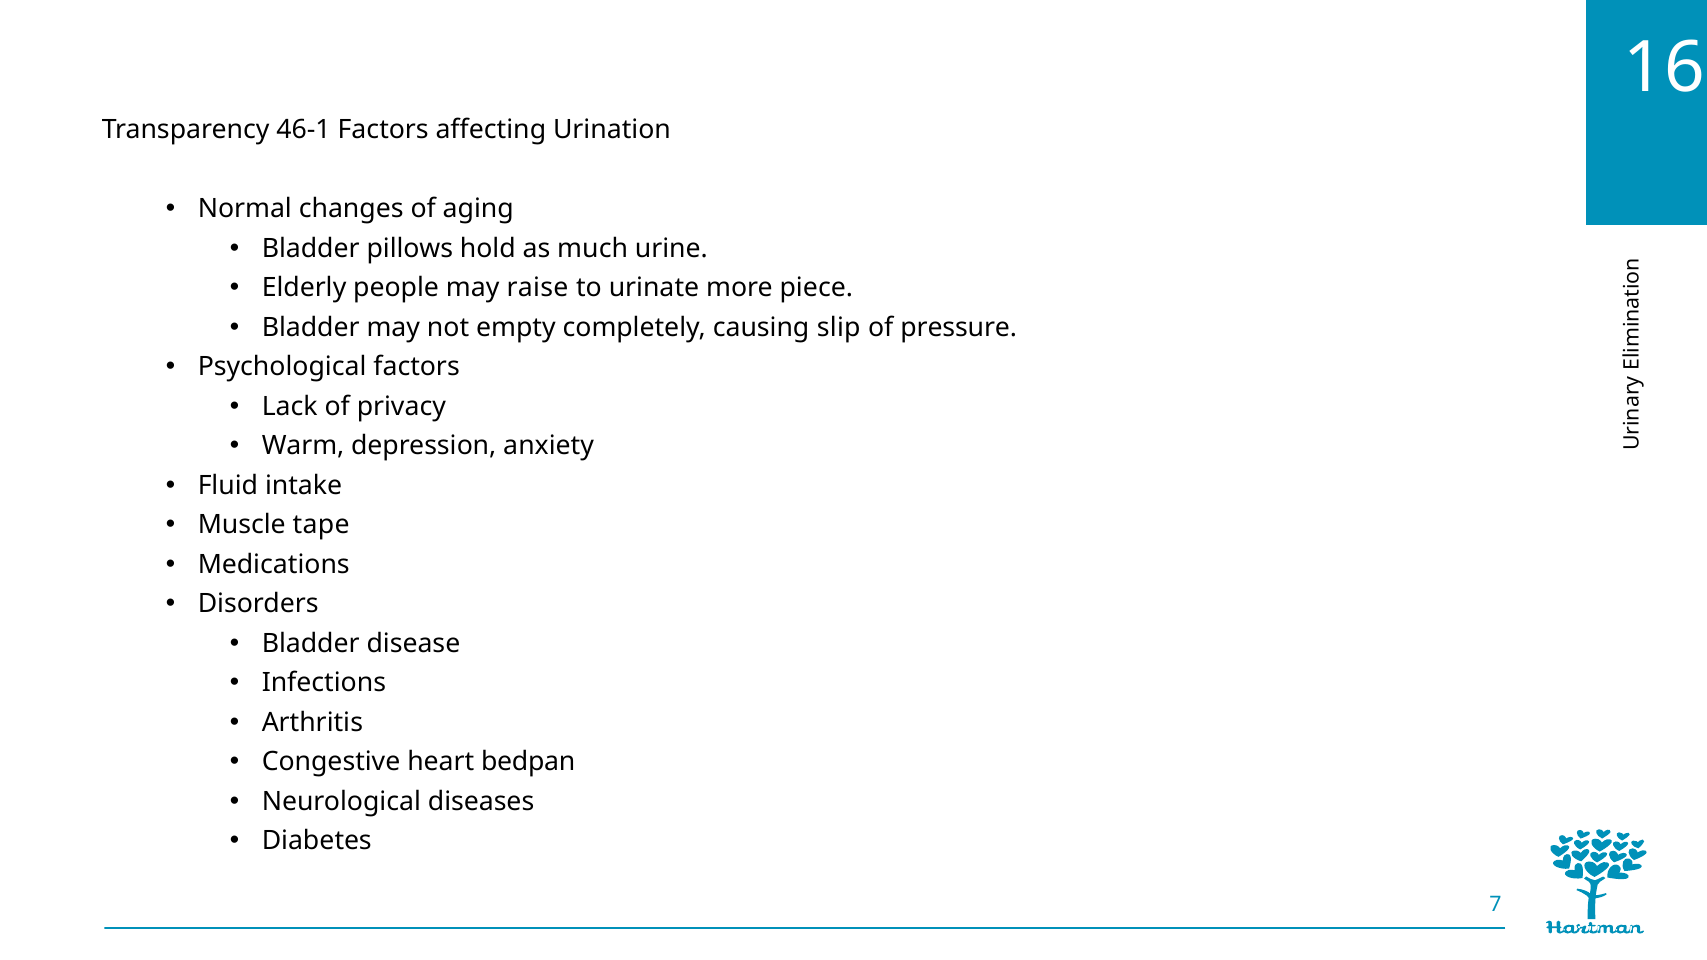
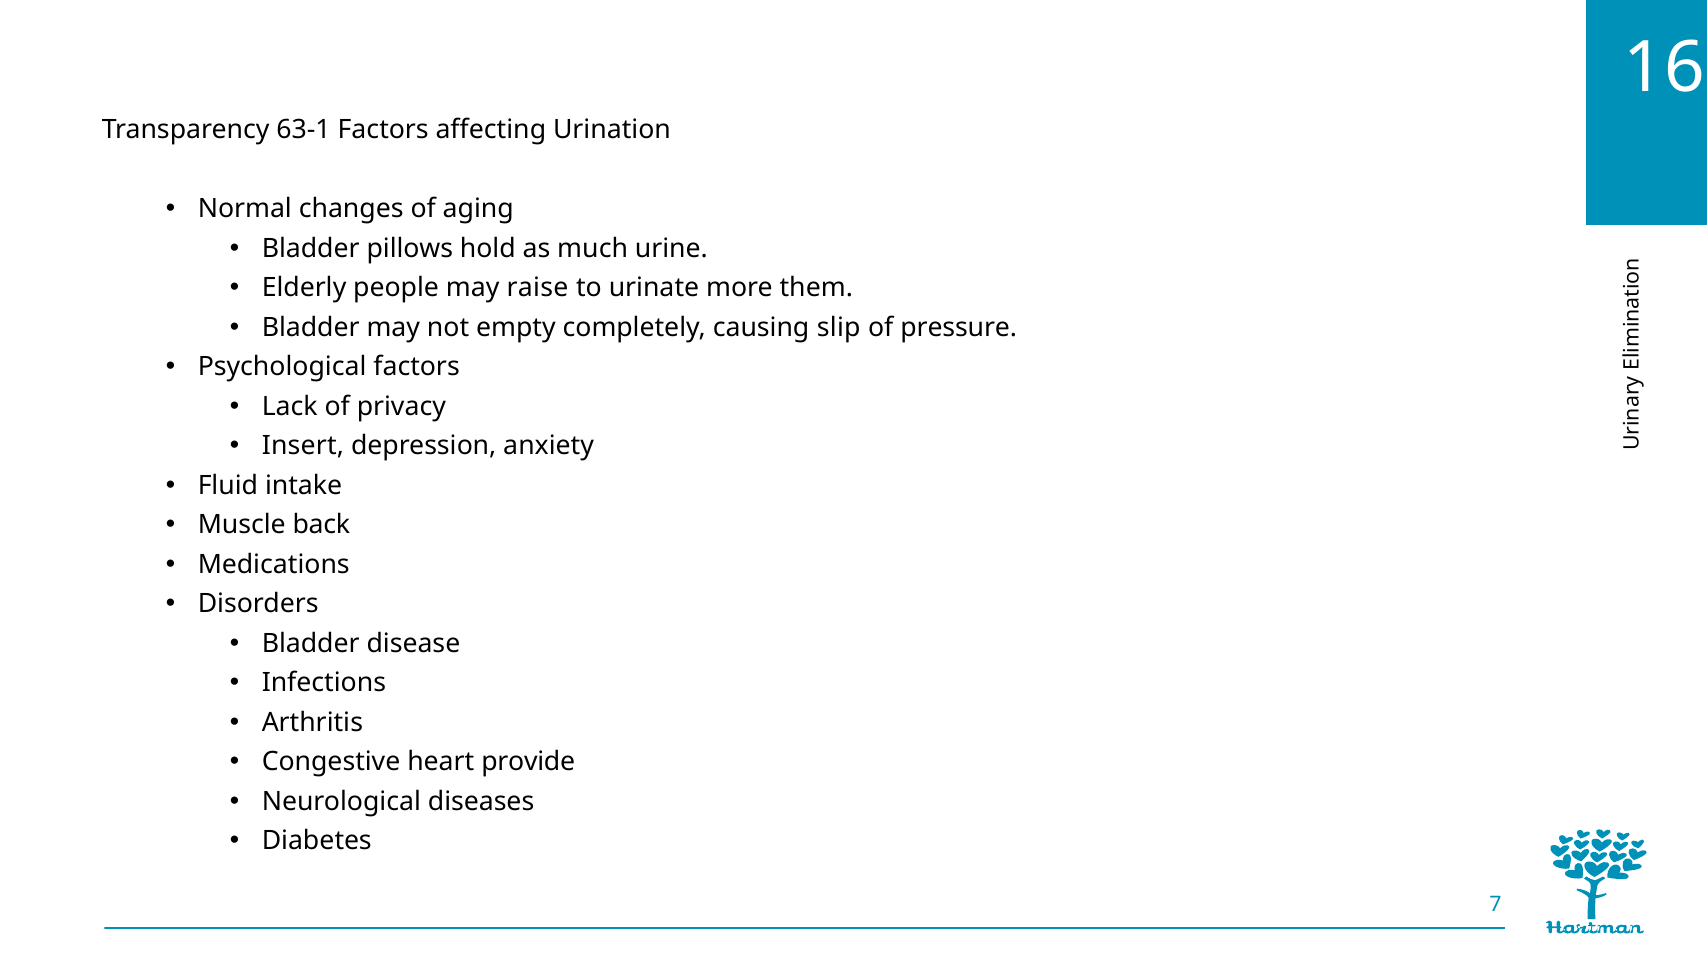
46-1: 46-1 -> 63-1 (304, 130)
piece: piece -> them (816, 288)
Warm: Warm -> Insert (303, 446)
tape: tape -> back (321, 525)
bedpan: bedpan -> provide (528, 762)
